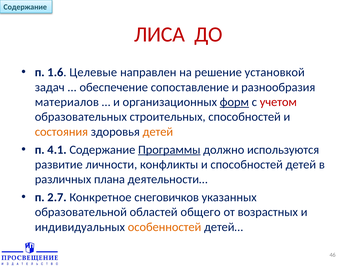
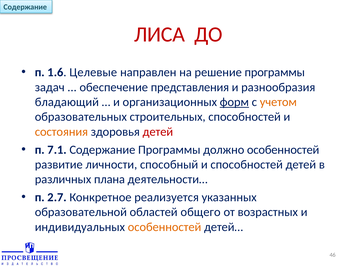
решение установкой: установкой -> программы (275, 73)
сопоставление: сопоставление -> представления (190, 87)
материалов: материалов -> бладающий (67, 102)
учетом colour: red -> orange (278, 102)
детей colour: orange -> red (158, 132)
4.1: 4.1 -> 7.1 (57, 150)
Программы underline: present -> none (169, 150)
должно используются: используются -> особенностей (283, 150)
конфликты: конфликты -> способный (169, 165)
снеговичков: снеговичков -> реализуется (167, 198)
